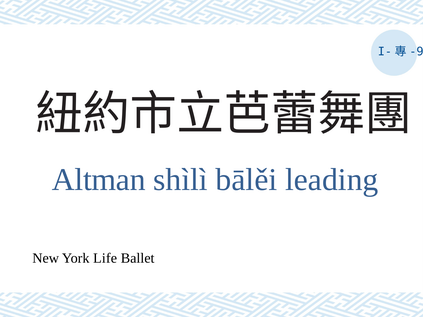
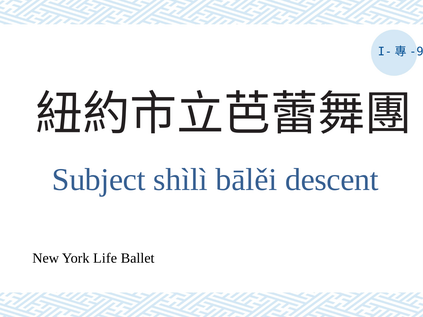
Altman: Altman -> Subject (99, 180)
leading: leading -> descent (332, 180)
